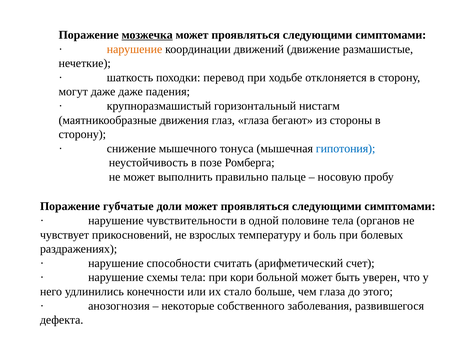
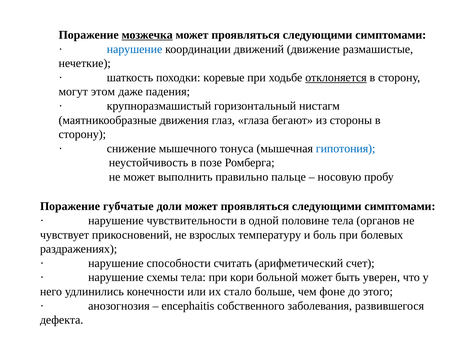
нарушение colour: orange -> blue (135, 49)
перевод: перевод -> коревые (224, 77)
отклоняется underline: none -> present (336, 77)
могут даже: даже -> этом (103, 92)
чем глаза: глаза -> фоне (332, 291)
некоторые: некоторые -> encephaitis (188, 306)
